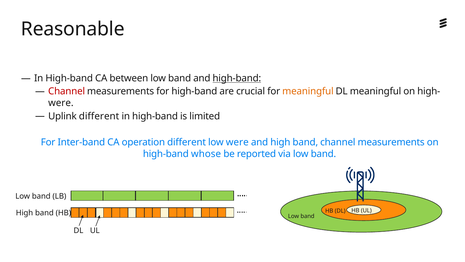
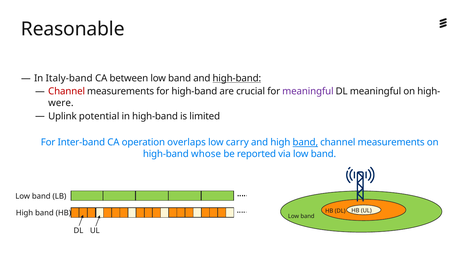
High-band: High-band -> Italy-band (69, 78)
meaningful colour: orange -> purple (308, 91)
Uplink different: different -> potential (99, 116)
operation different: different -> overlaps (187, 142)
low were: were -> carry (237, 142)
band underline: none -> present (305, 142)
